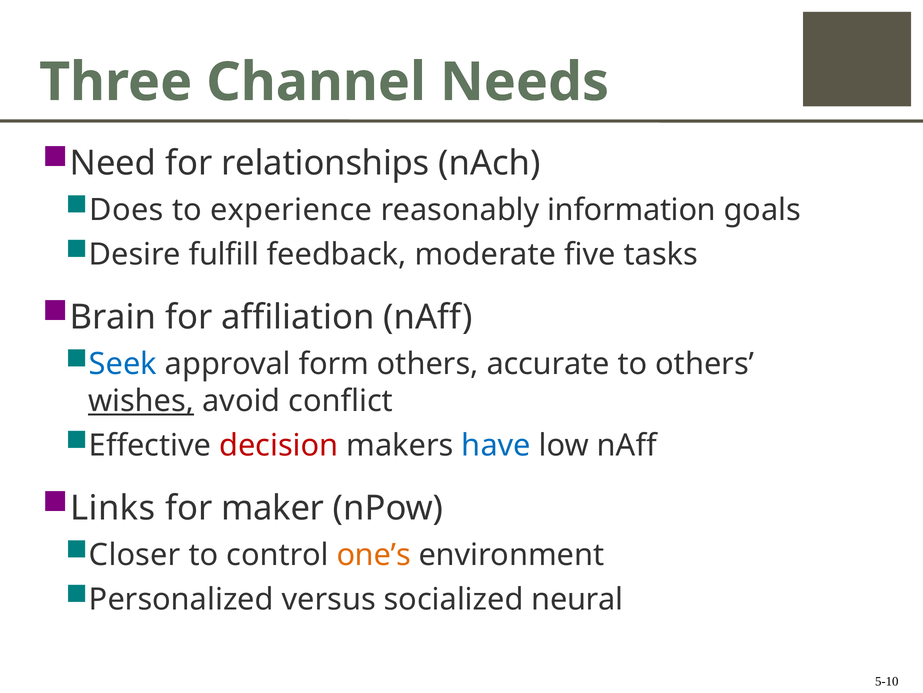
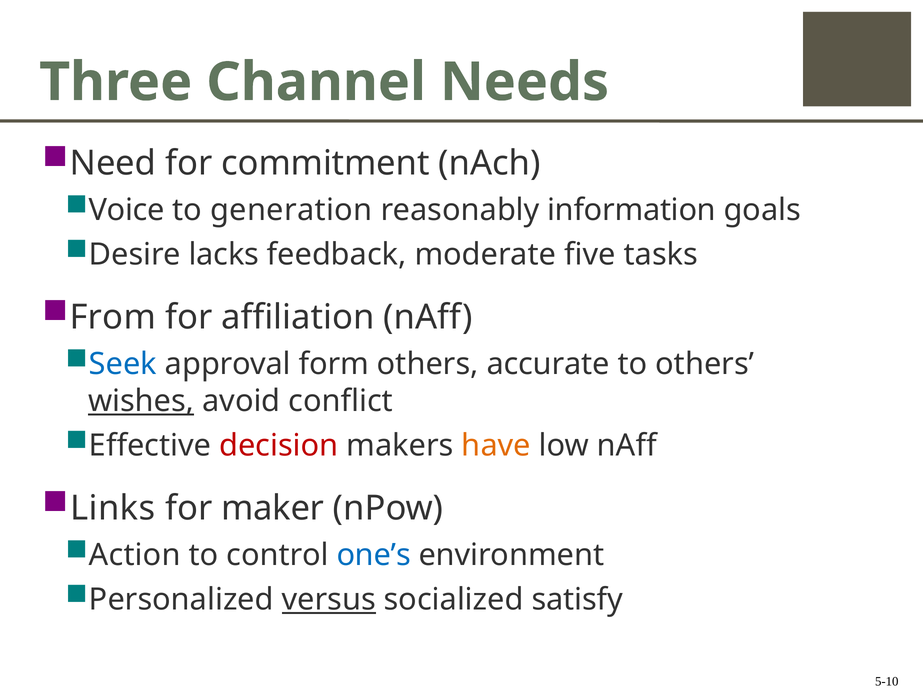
relationships: relationships -> commitment (325, 163)
Does: Does -> Voice (127, 210)
experience: experience -> generation (291, 210)
fulfill: fulfill -> lacks (224, 254)
Brain: Brain -> From (113, 317)
have colour: blue -> orange (496, 445)
Closer: Closer -> Action (135, 555)
one’s colour: orange -> blue (374, 555)
versus underline: none -> present (329, 599)
neural: neural -> satisfy (577, 599)
